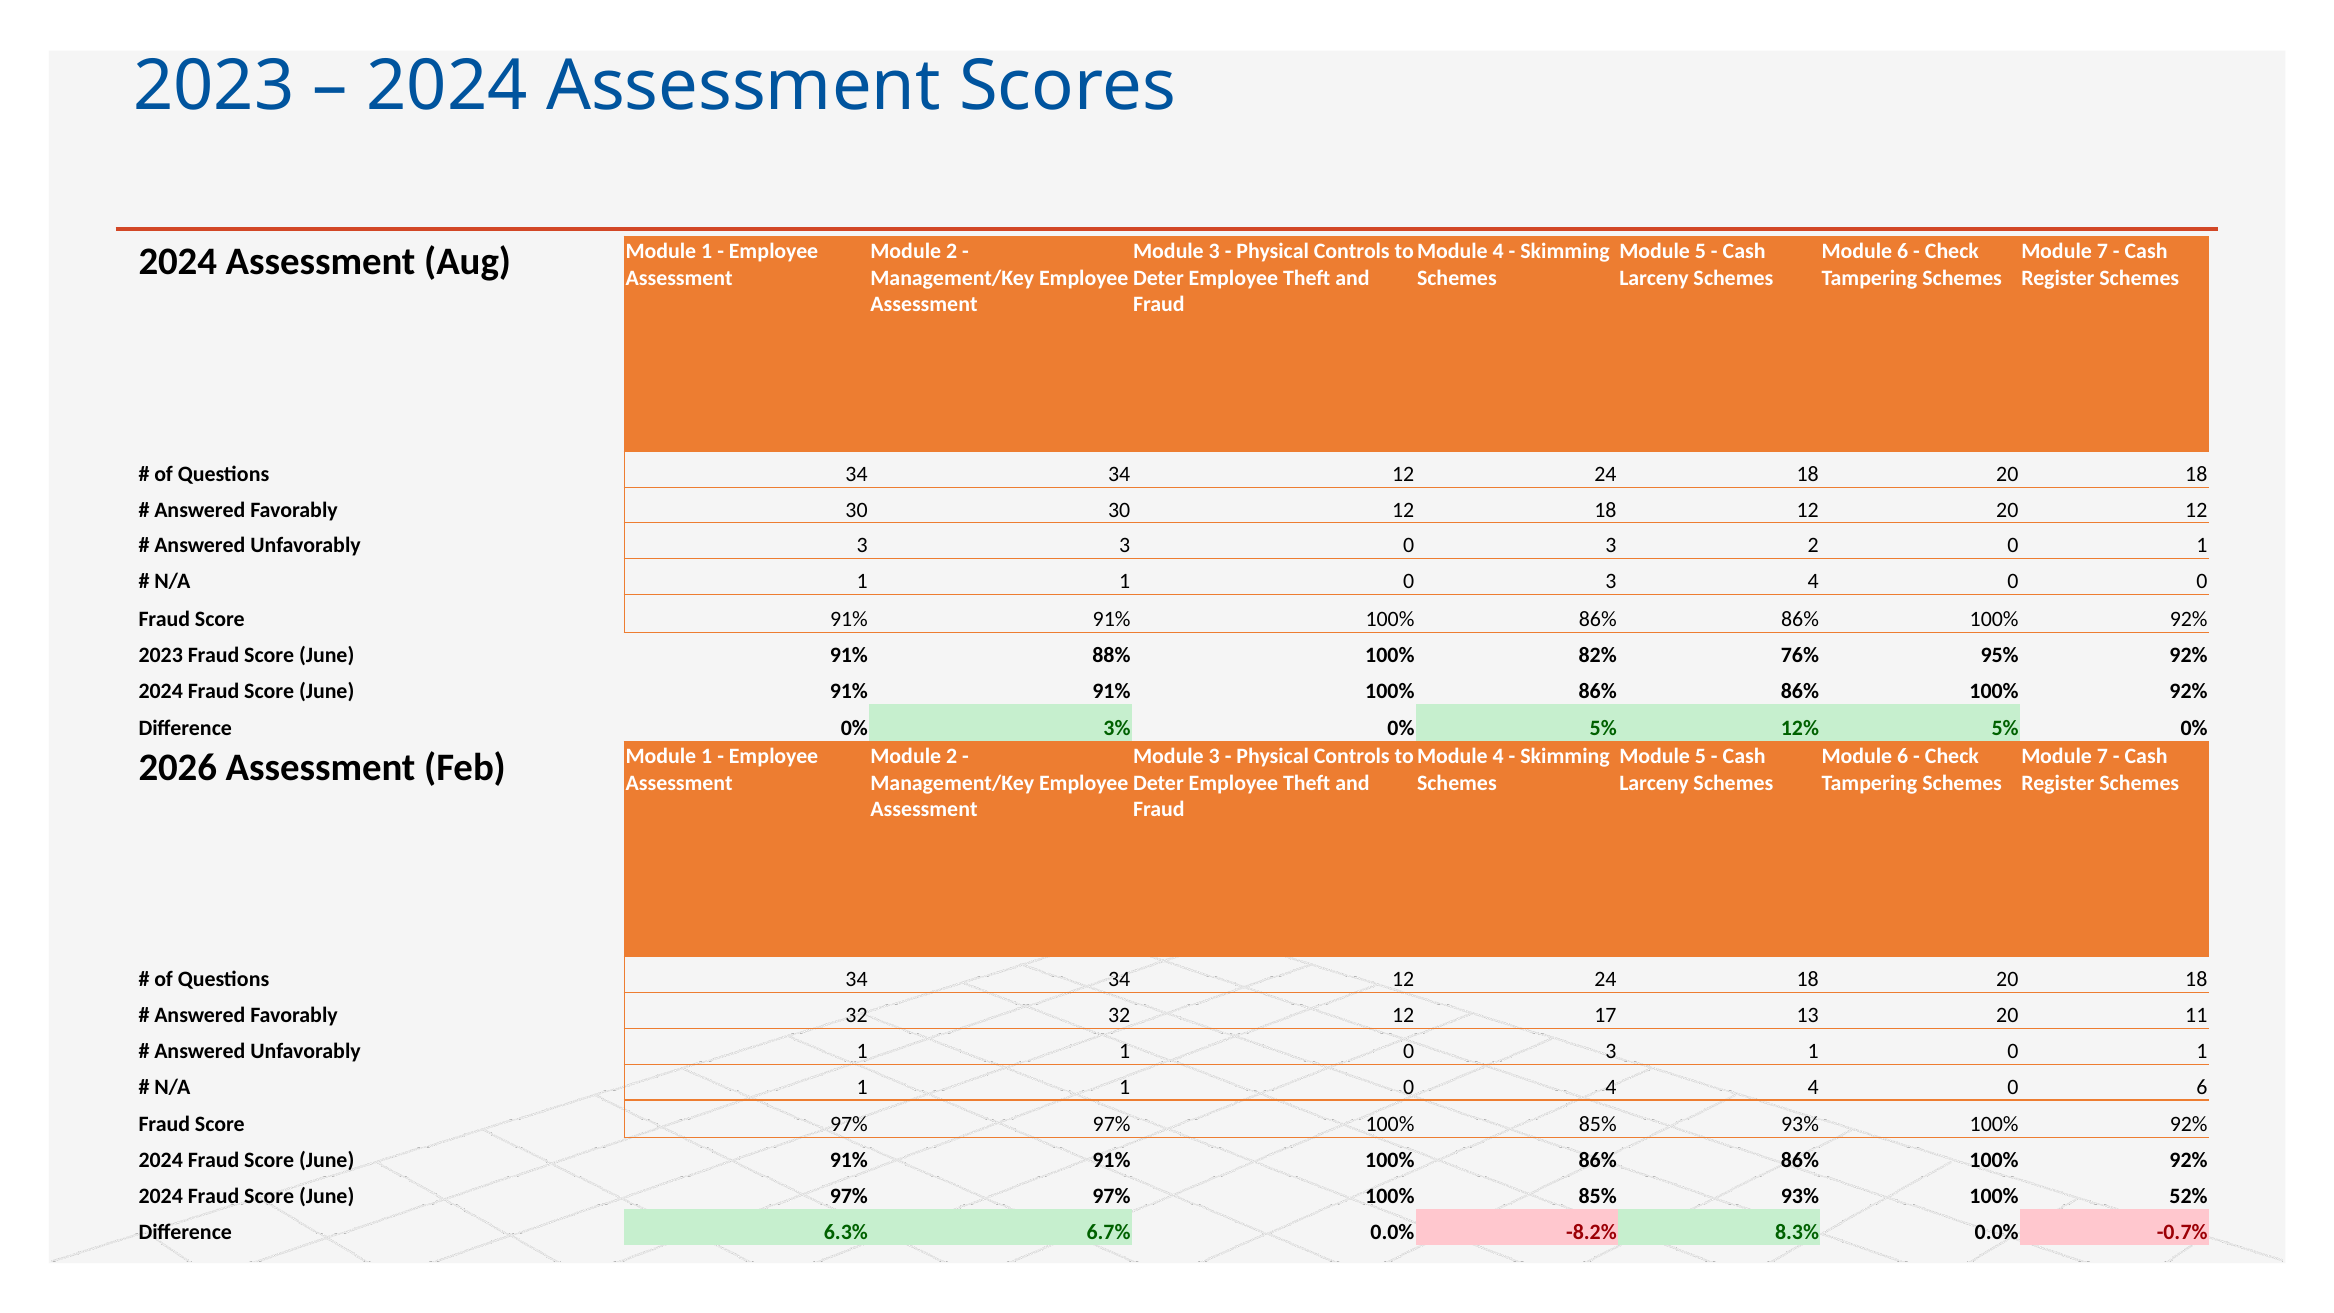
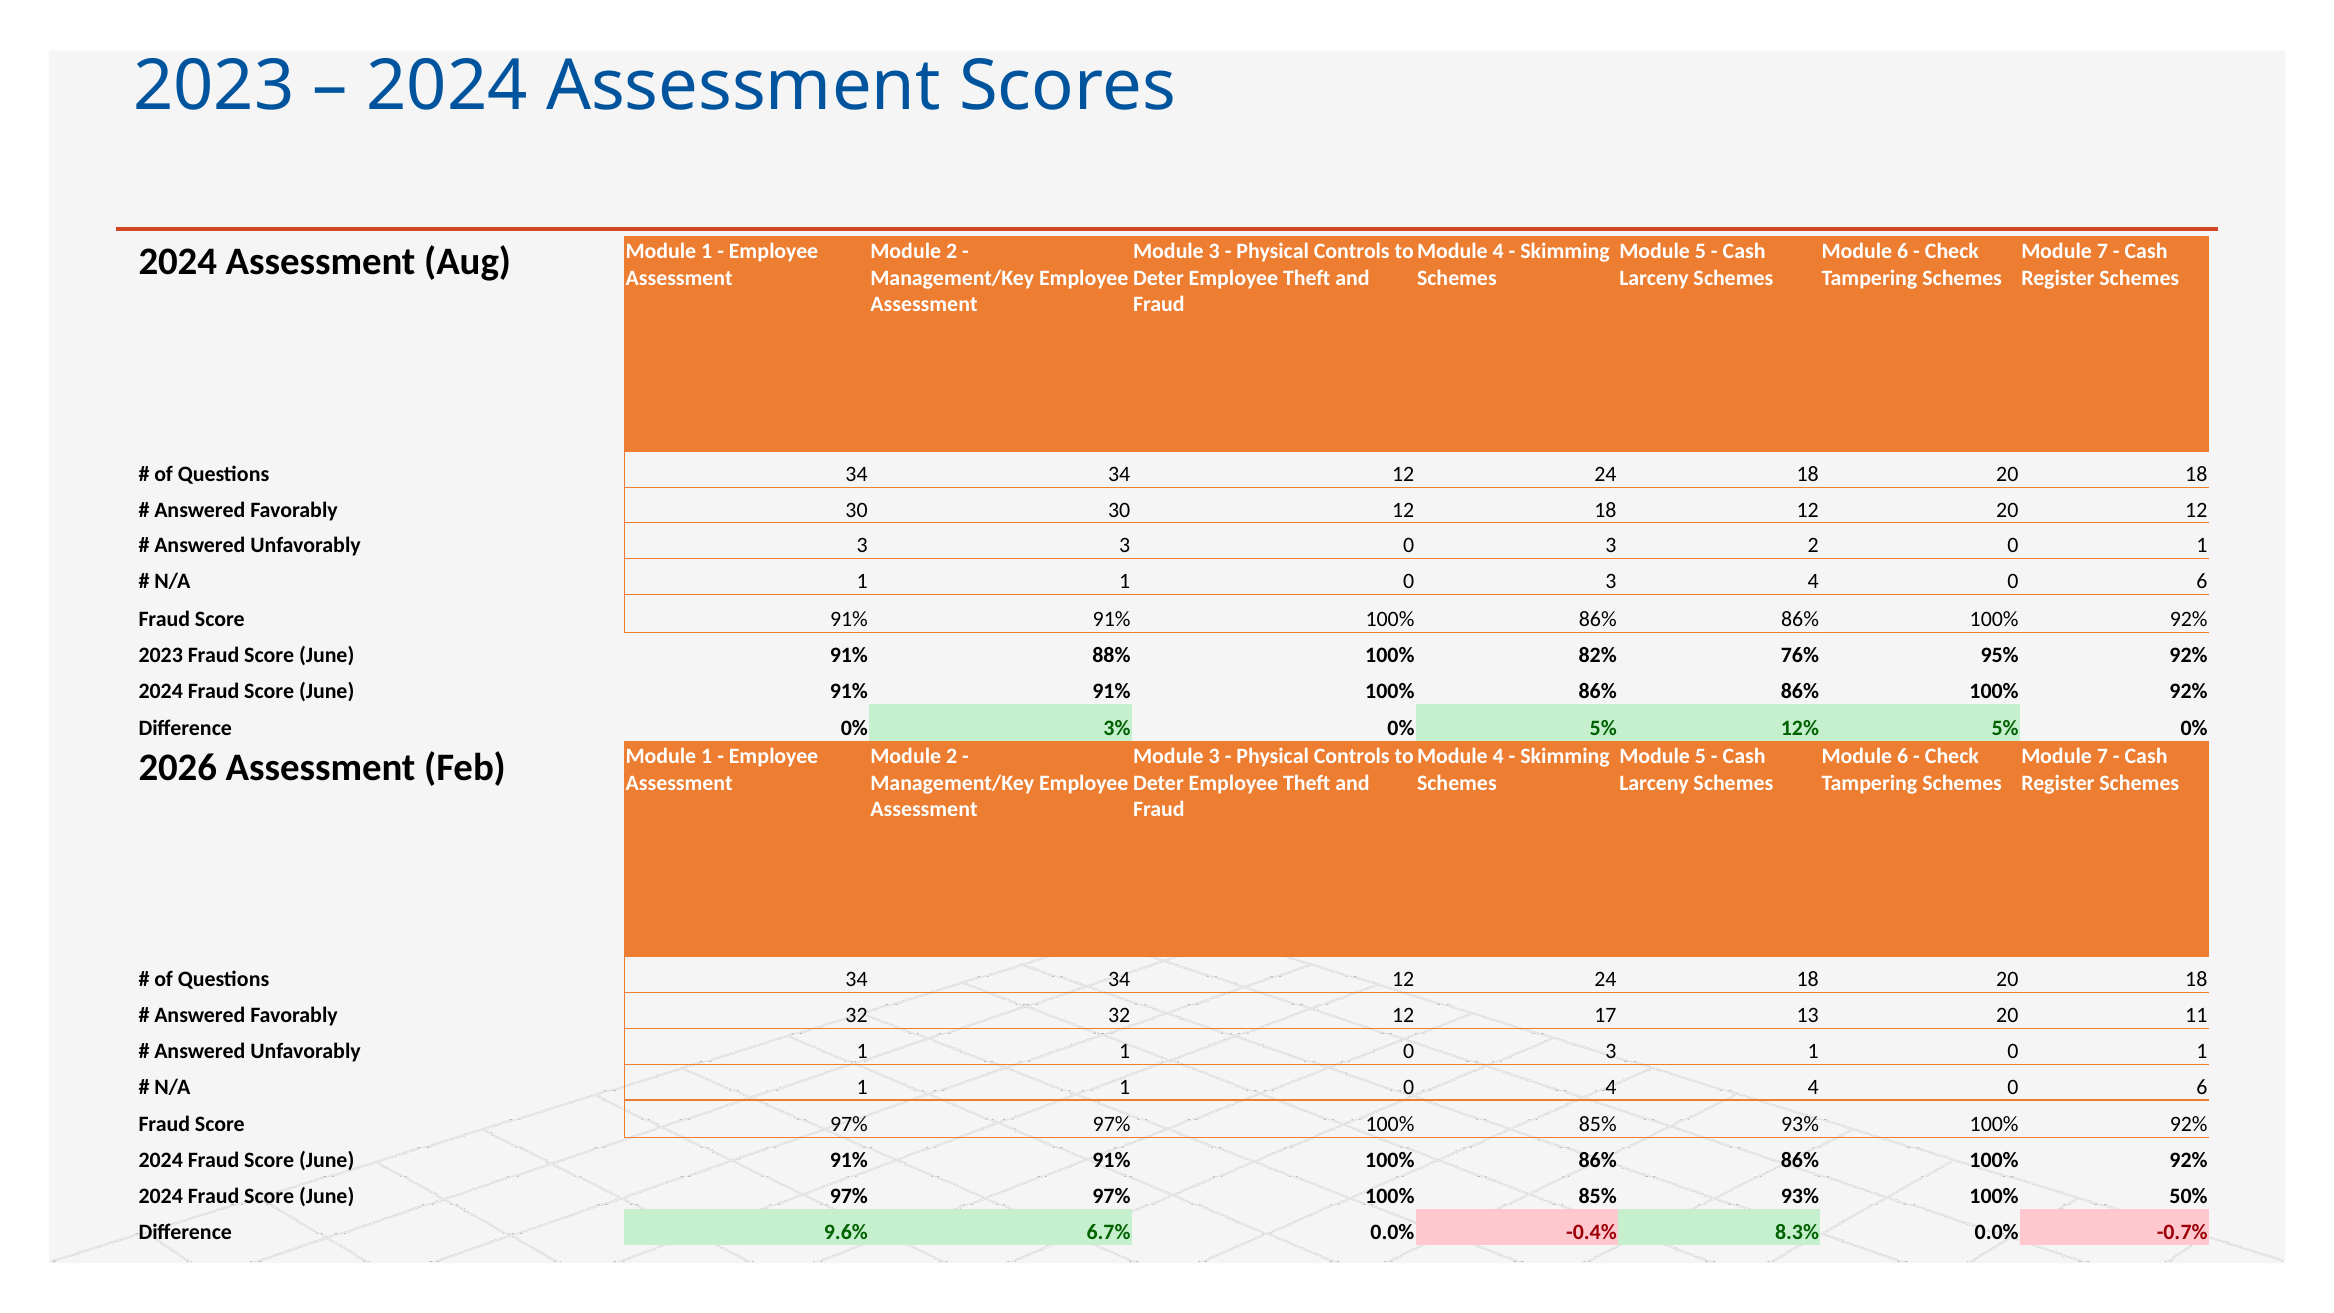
3 4 0 0: 0 -> 6 (2202, 581)
52%: 52% -> 50% (2189, 1196)
6.3%: 6.3% -> 9.6% (846, 1232)
-8.2%: -8.2% -> -0.4% (1591, 1232)
